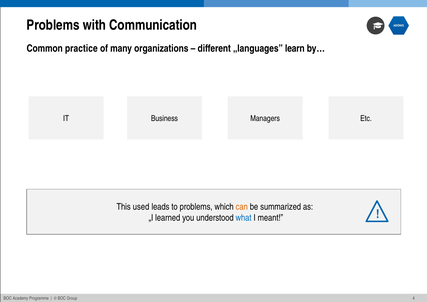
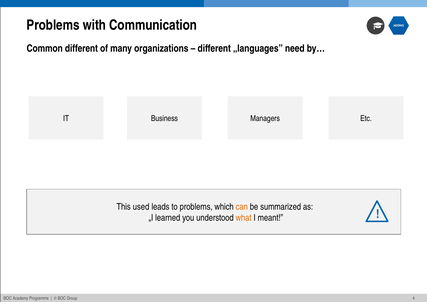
Common practice: practice -> different (81, 49)
learn: learn -> need (295, 49)
what colour: blue -> orange (244, 218)
